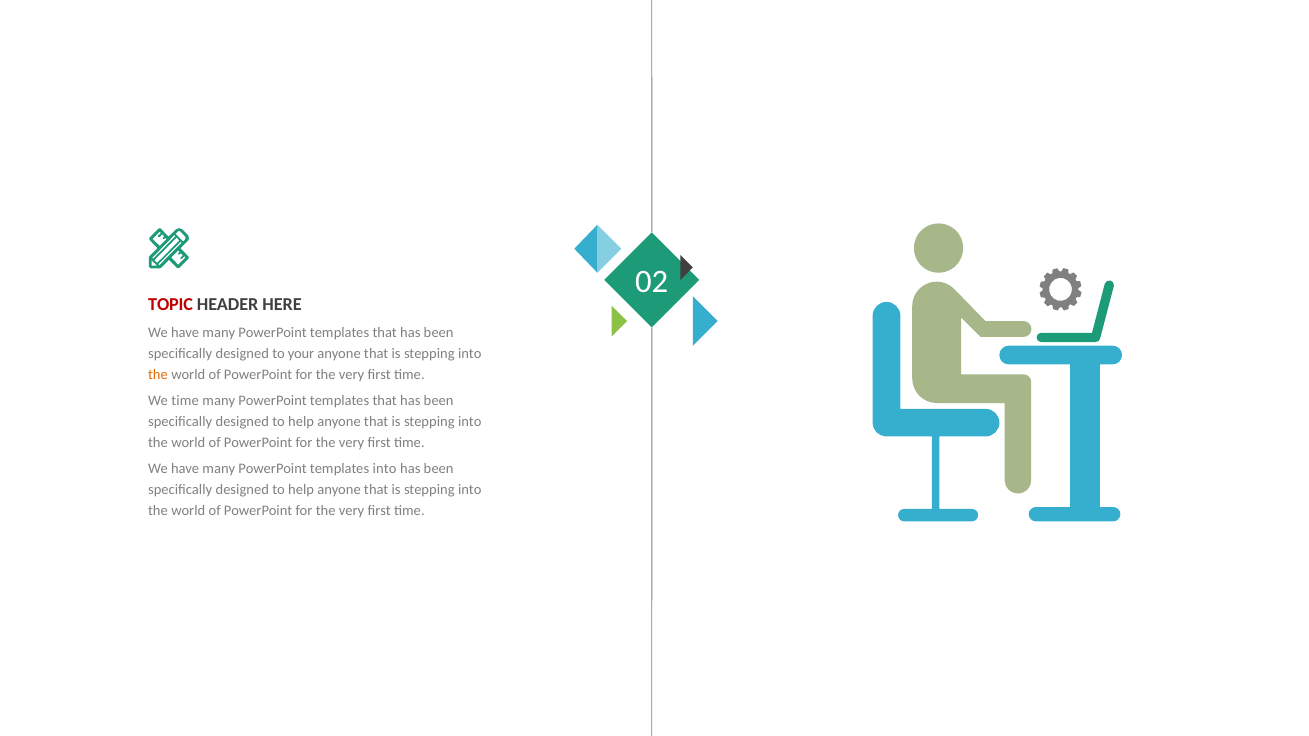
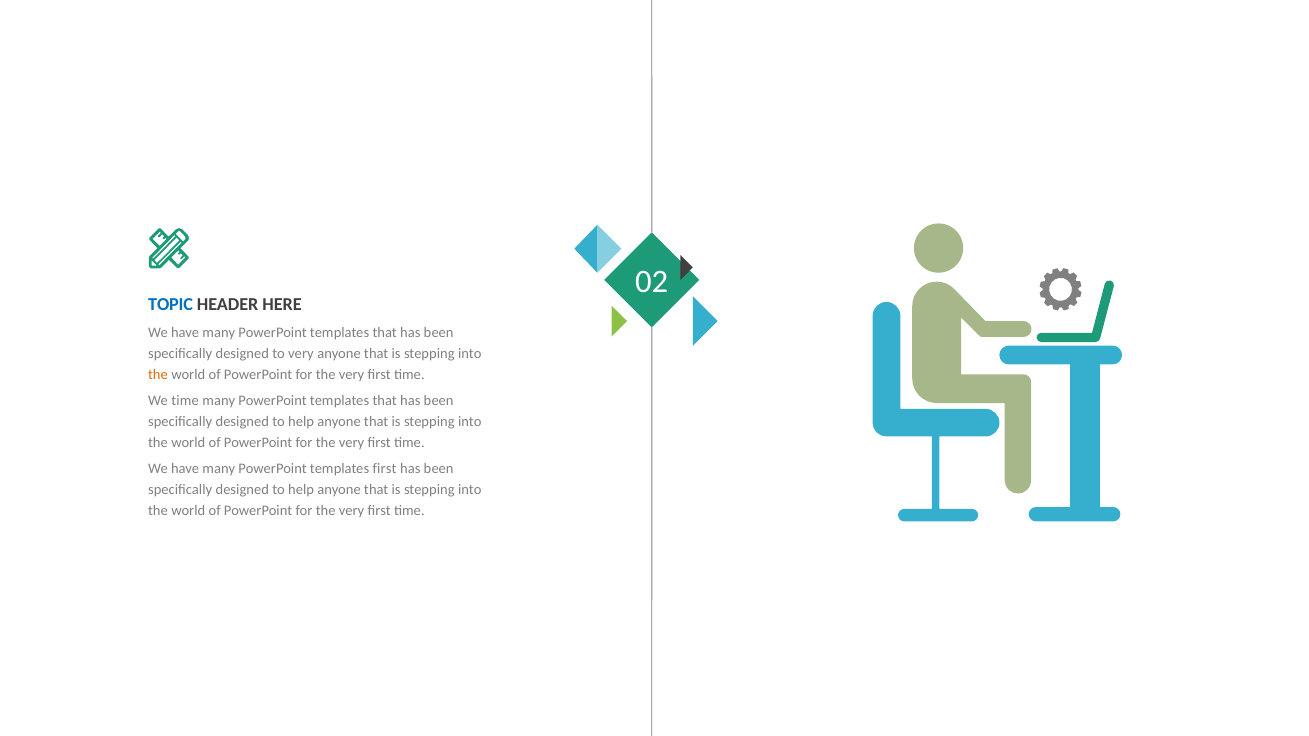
TOPIC colour: red -> blue (171, 305)
to your: your -> very (301, 354)
templates into: into -> first (385, 469)
